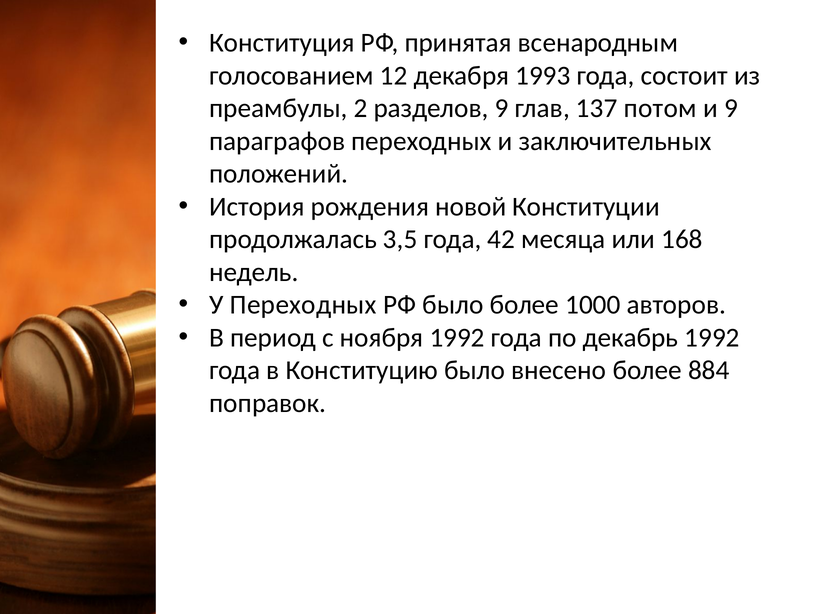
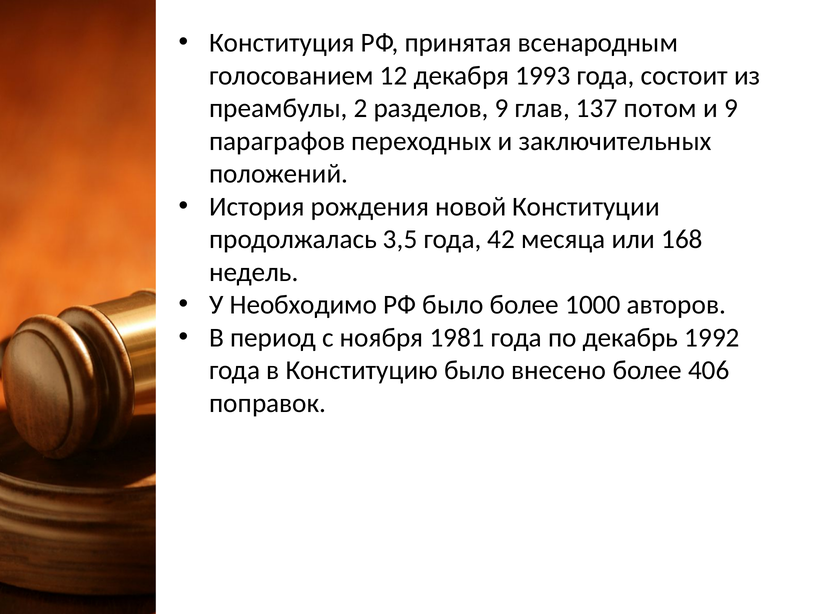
У Переходных: Переходных -> Необходимо (303, 305)
ноября 1992: 1992 -> 1981 (457, 337)
884: 884 -> 406 (709, 370)
